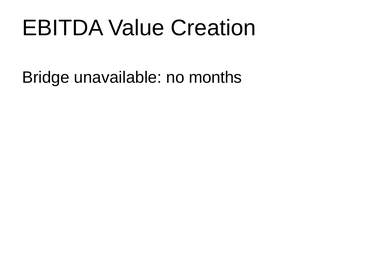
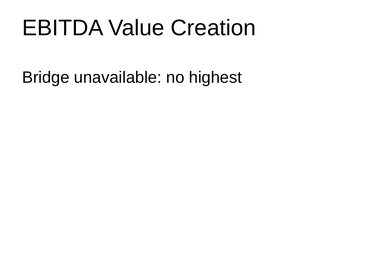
months: months -> highest (215, 77)
